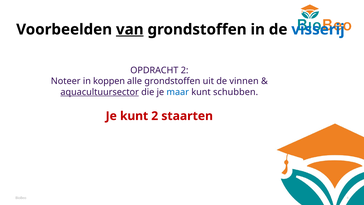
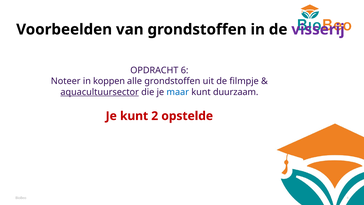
van underline: present -> none (130, 29)
visserij colour: blue -> purple (318, 29)
OPDRACHT 2: 2 -> 6 (185, 70)
vinnen: vinnen -> filmpje (244, 81)
schubben: schubben -> duurzaam (236, 92)
staarten: staarten -> opstelde (187, 116)
